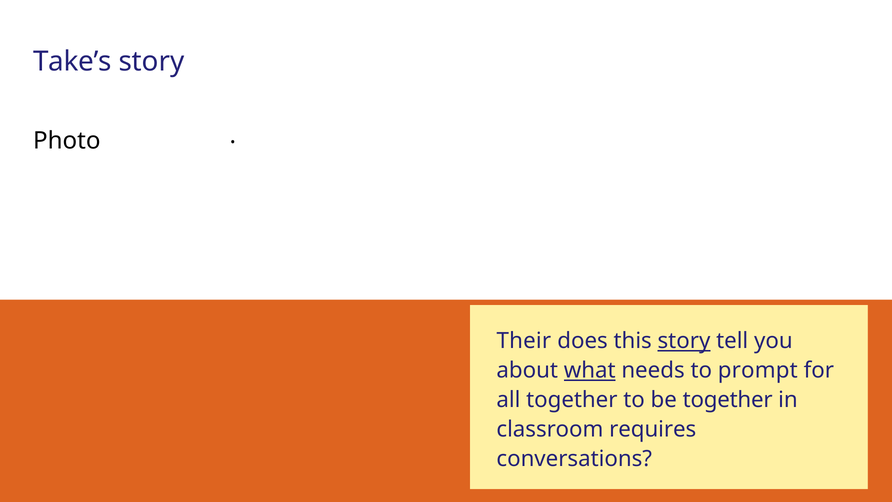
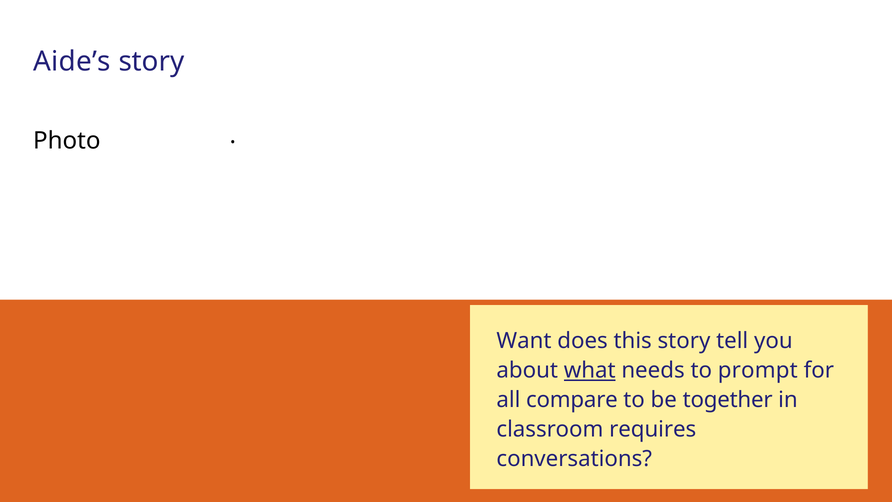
Take’s: Take’s -> Aide’s (72, 62)
Their: Their -> Want (524, 341)
story underline: present -> none (684, 341)
all together: together -> compare (572, 400)
